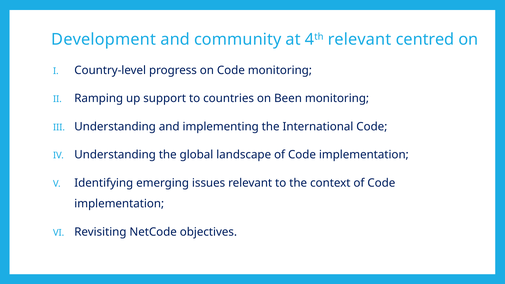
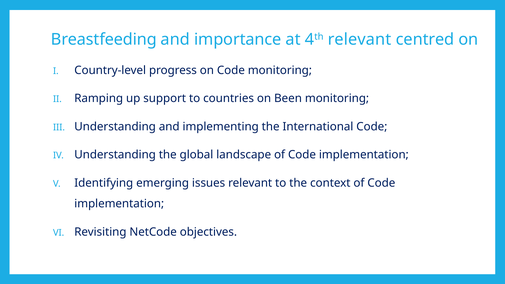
Development: Development -> Breastfeeding (104, 39)
community: community -> importance (238, 39)
